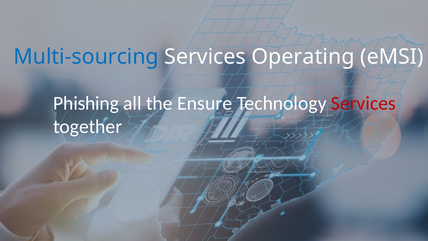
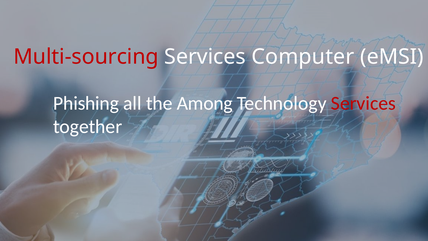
Multi-sourcing colour: blue -> red (86, 57)
Operating: Operating -> Computer (303, 57)
Ensure: Ensure -> Among (205, 103)
